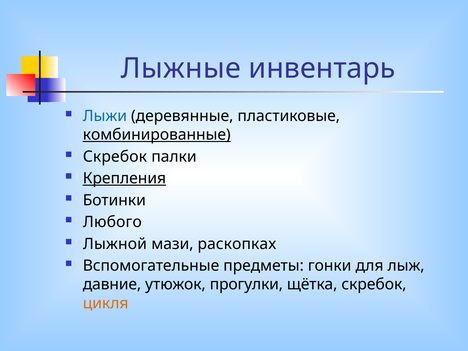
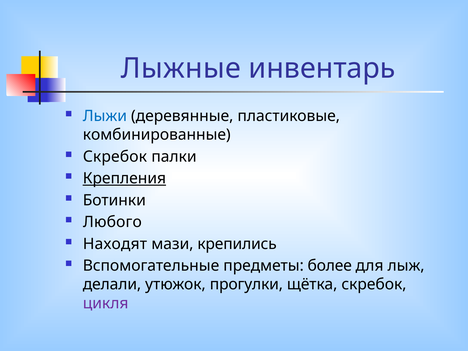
комбинированные underline: present -> none (157, 135)
Лыжной: Лыжной -> Находят (115, 244)
раскопках: раскопках -> крепились (237, 244)
гонки: гонки -> более (330, 266)
давние: давние -> делали (112, 285)
цикля colour: orange -> purple (106, 303)
